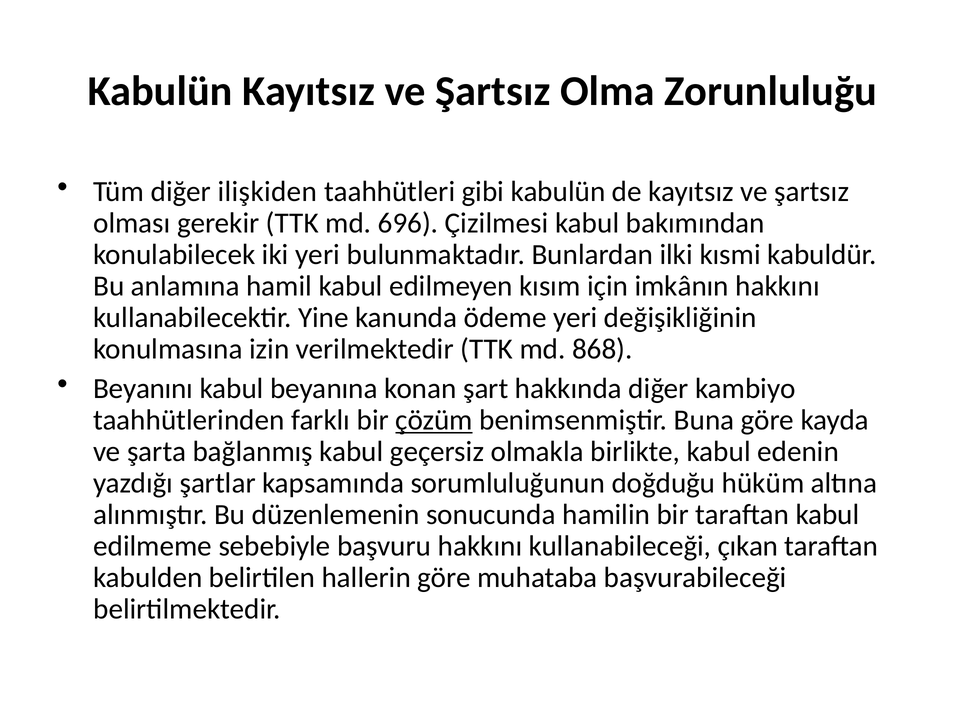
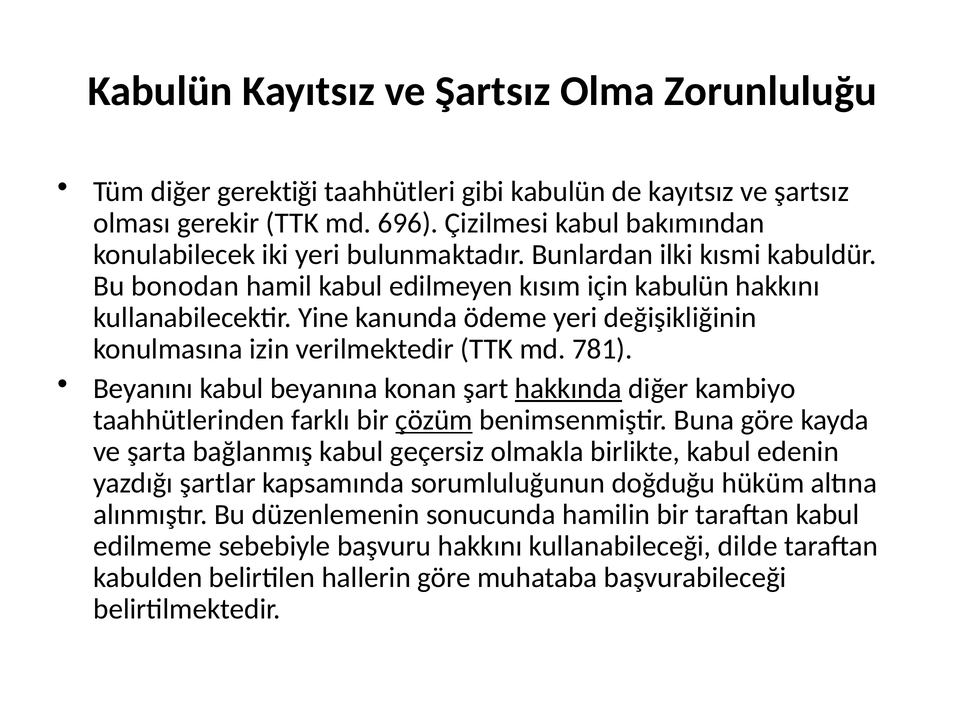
ilişkiden: ilişkiden -> gerektiği (268, 192)
anlamına: anlamına -> bonodan (185, 286)
için imkânın: imkânın -> kabulün (682, 286)
868: 868 -> 781 (602, 349)
hakkında underline: none -> present (568, 389)
çıkan: çıkan -> dilde (748, 546)
